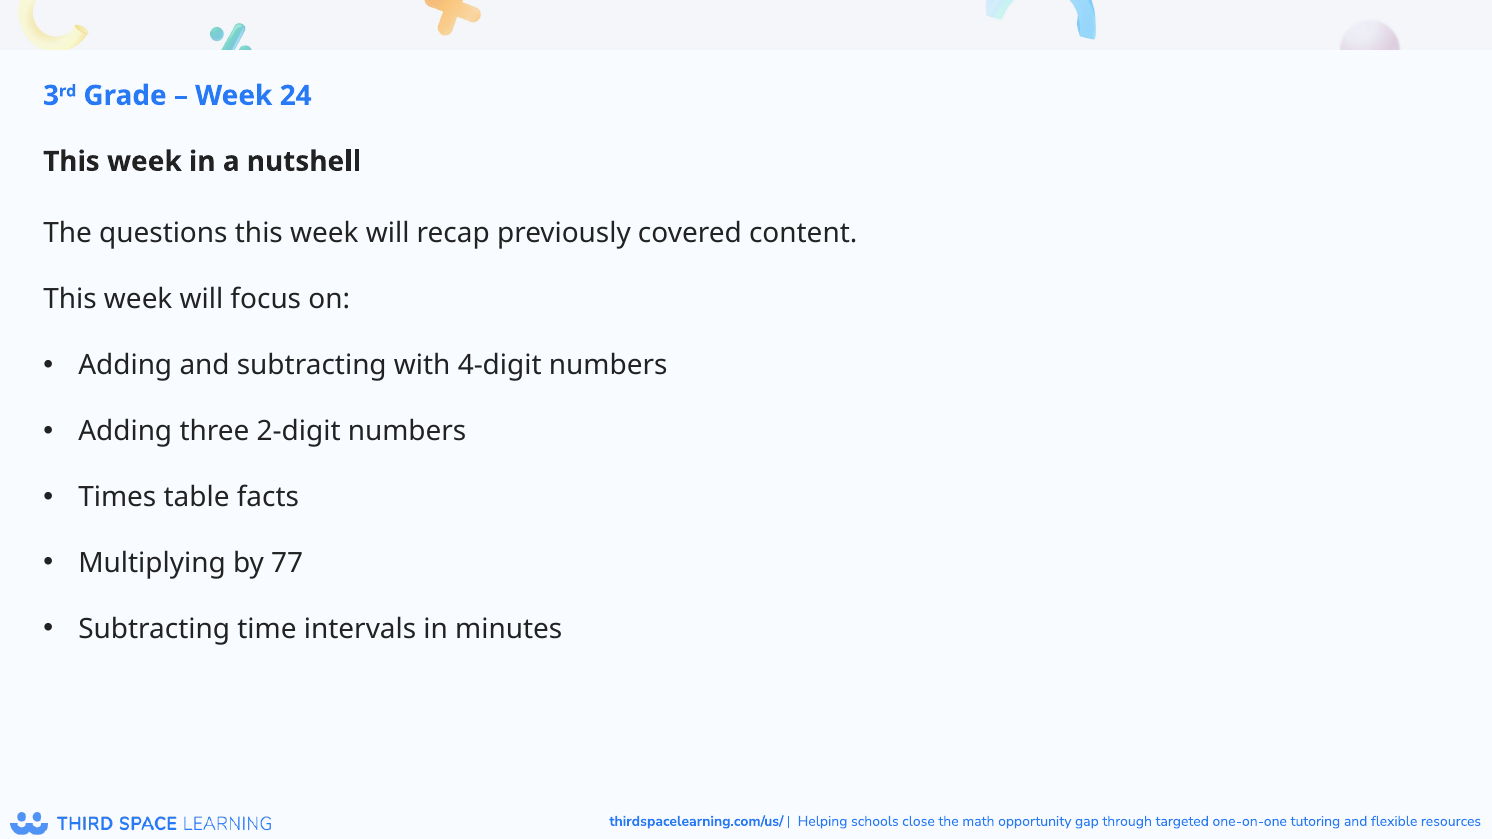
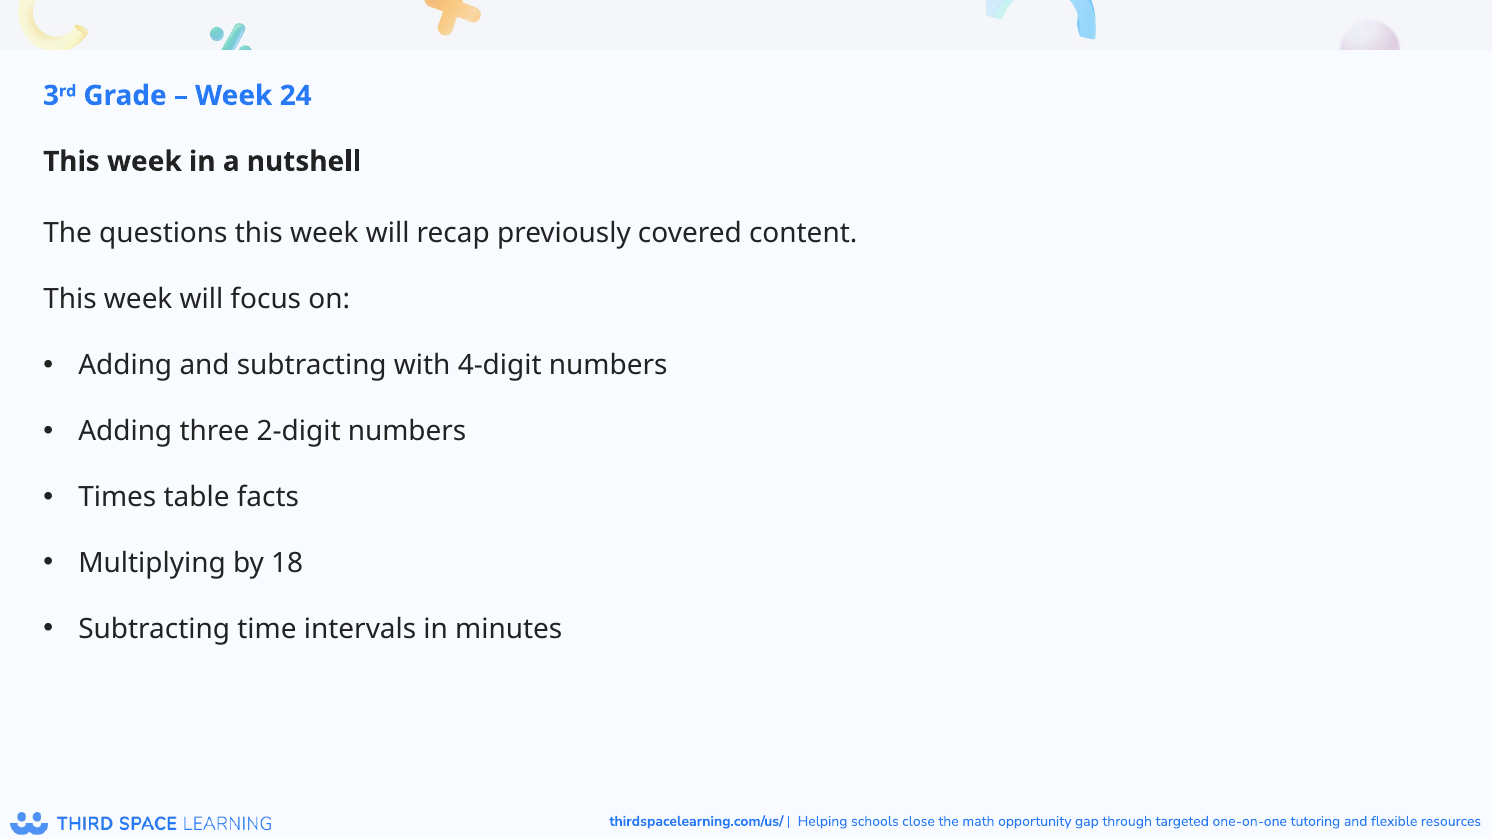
77: 77 -> 18 (287, 563)
